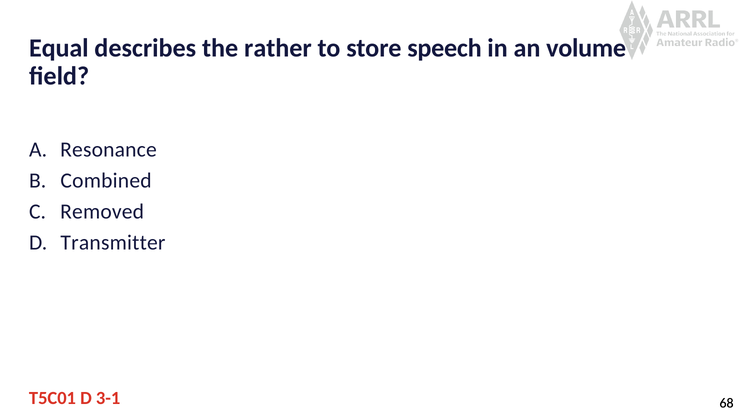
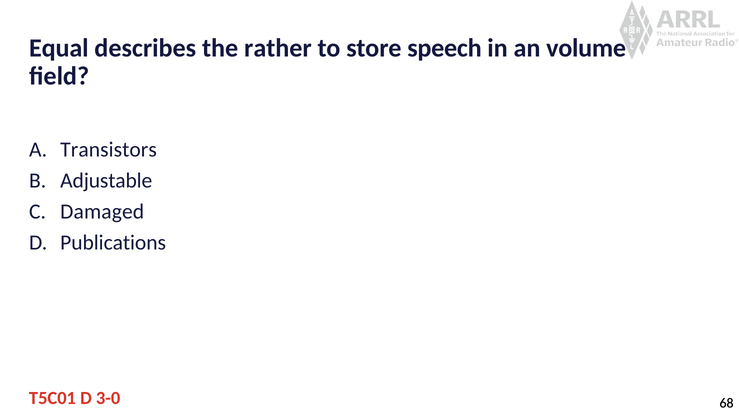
Resonance: Resonance -> Transistors (109, 149)
Combined: Combined -> Adjustable (106, 180)
Removed: Removed -> Damaged (102, 211)
Transmitter: Transmitter -> Publications (113, 242)
3-1: 3-1 -> 3-0 (108, 398)
